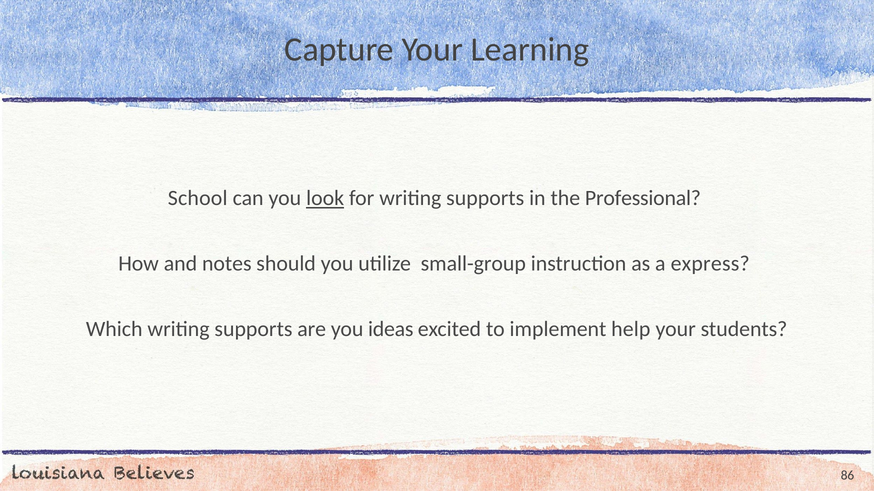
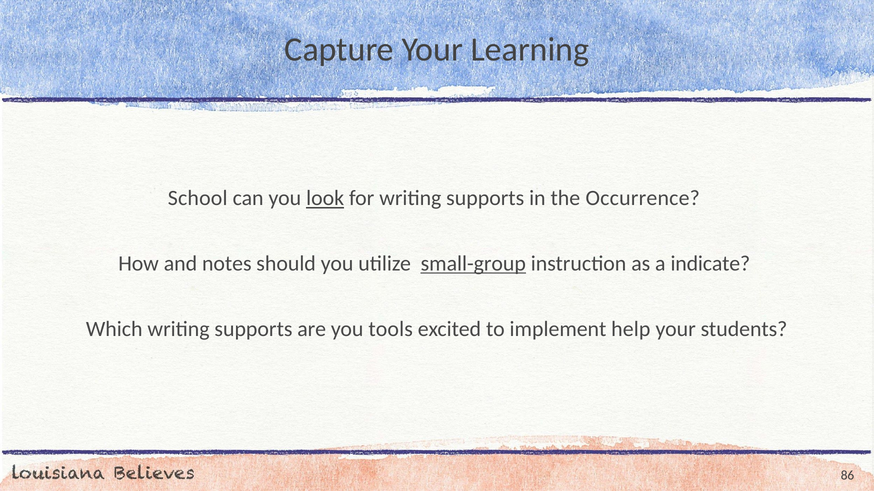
Professional: Professional -> Occurrence (643, 198)
small-group underline: none -> present (473, 264)
express: express -> indicate (710, 264)
ideas: ideas -> tools (391, 329)
